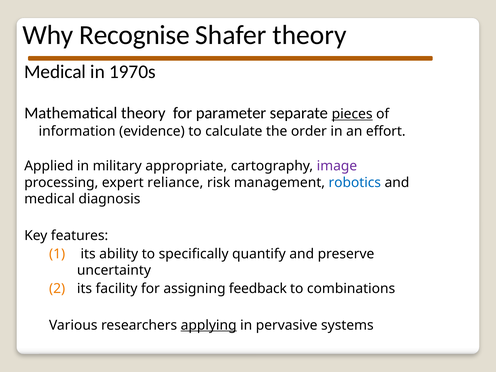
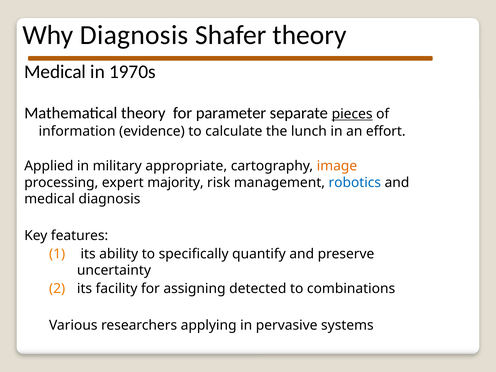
Why Recognise: Recognise -> Diagnosis (134, 35)
order: order -> lunch (309, 131)
image colour: purple -> orange (337, 166)
reliance: reliance -> majority (175, 183)
feedback: feedback -> detected (258, 289)
applying underline: present -> none (209, 325)
